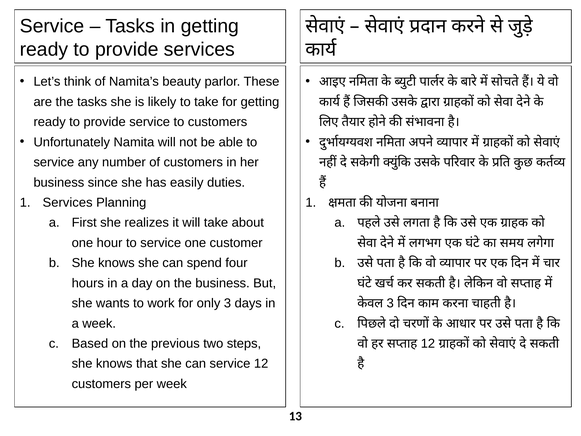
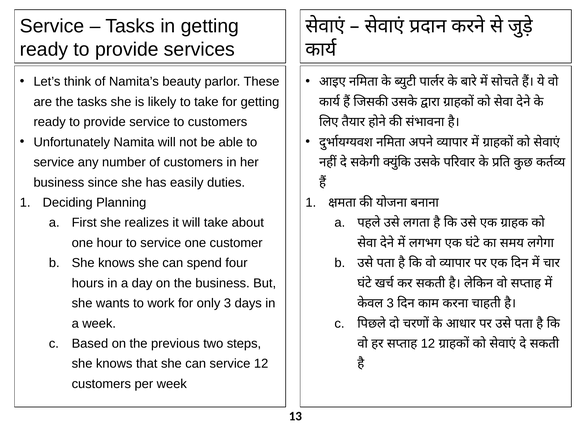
Services: Services -> Deciding (68, 202)
